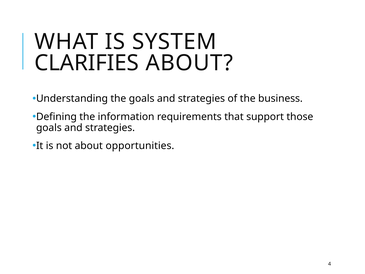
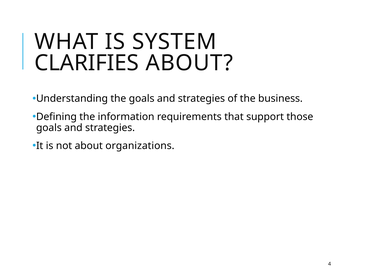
opportunities: opportunities -> organizations (140, 146)
